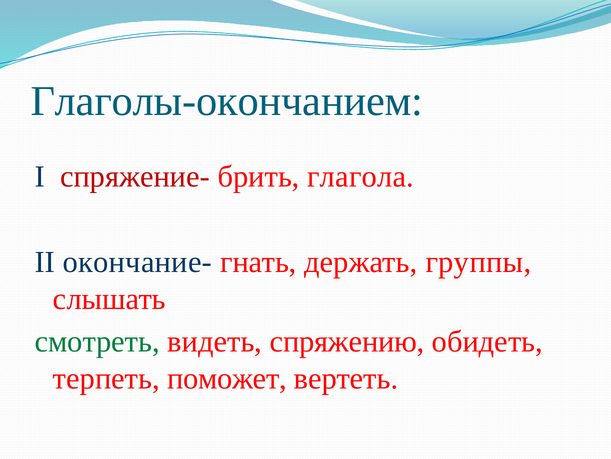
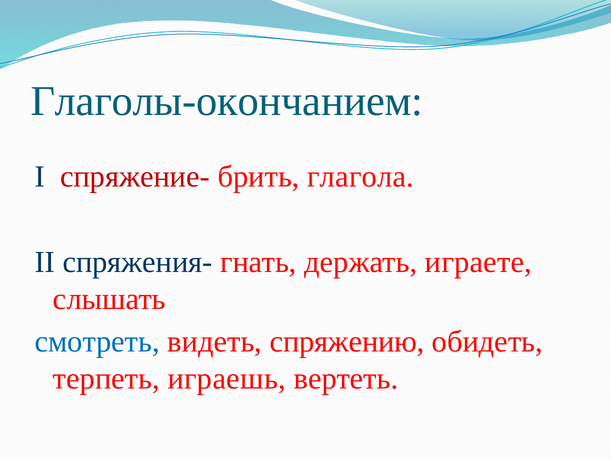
окончание-: окончание- -> спряжения- (137, 262)
группы: группы -> играете (478, 262)
смотреть colour: green -> blue (97, 341)
поможет: поможет -> играешь (227, 378)
